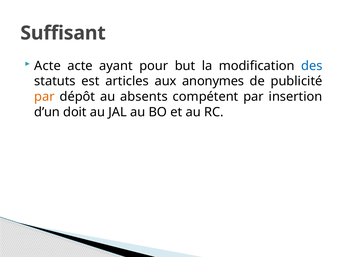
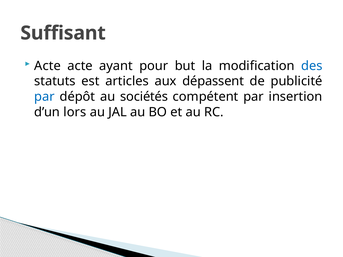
anonymes: anonymes -> dépassent (213, 81)
par colour: orange -> blue (44, 97)
absents: absents -> sociétés (144, 97)
doit: doit -> lors (75, 112)
